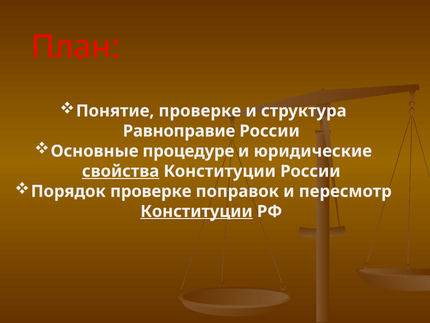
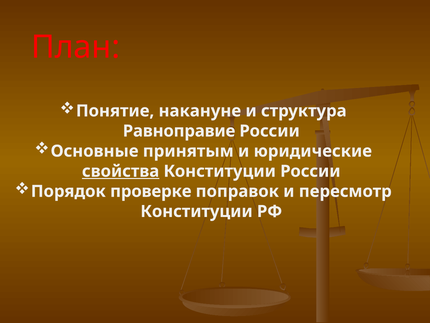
Понятие проверке: проверке -> накануне (200, 111)
процедуре: процедуре -> принятым (188, 151)
Конституции underline: present -> none (197, 211)
